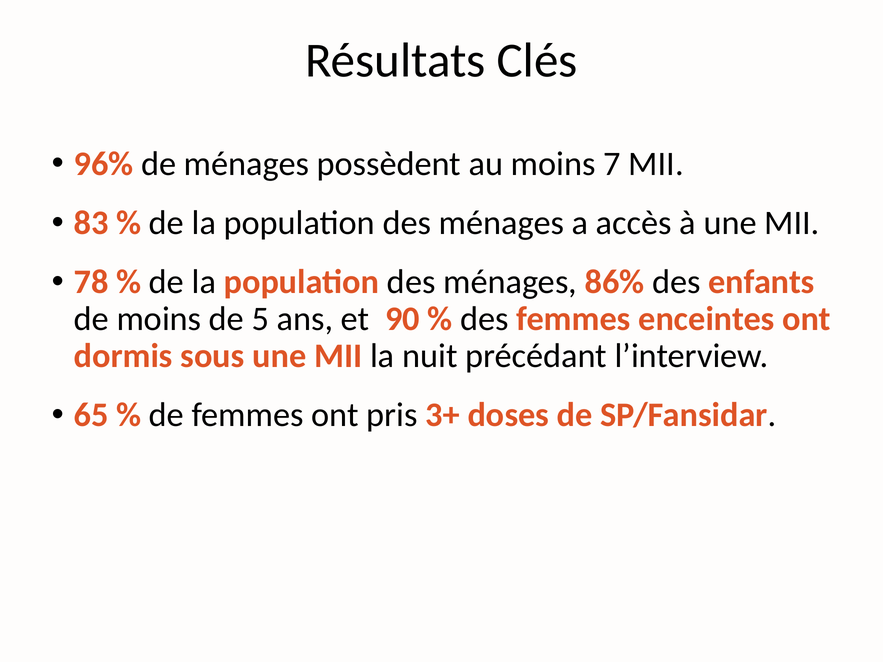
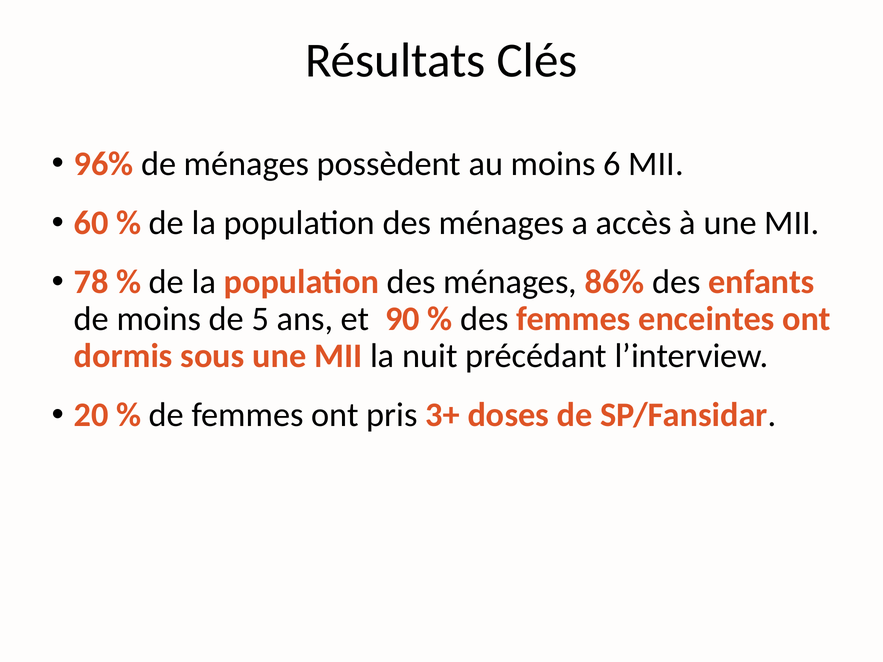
7: 7 -> 6 (612, 164)
83: 83 -> 60 (91, 223)
65: 65 -> 20 (91, 415)
